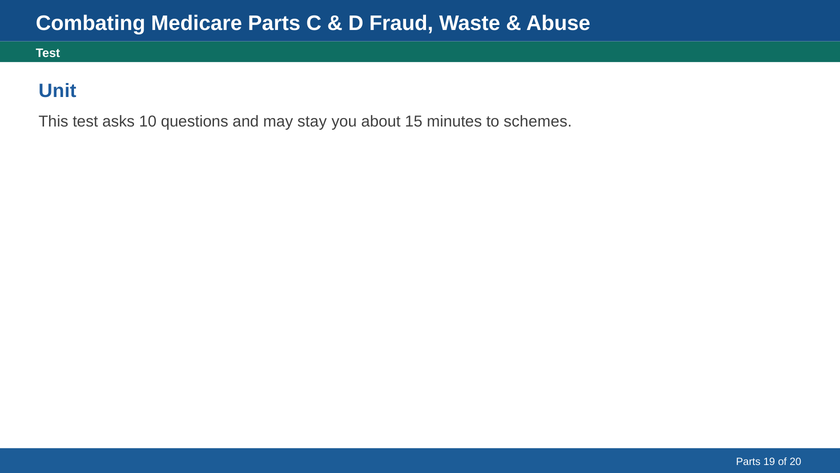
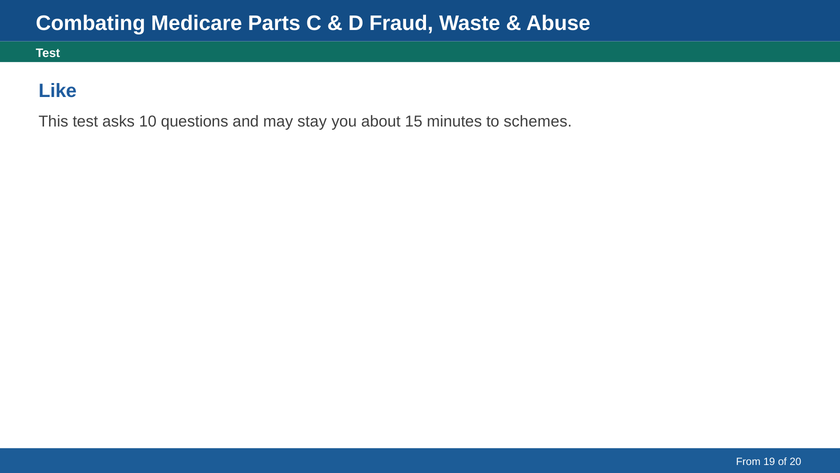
Unit: Unit -> Like (58, 91)
Parts: Parts -> From (748, 461)
